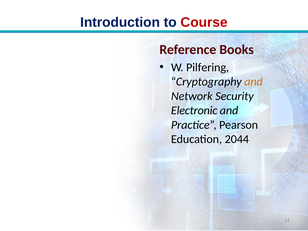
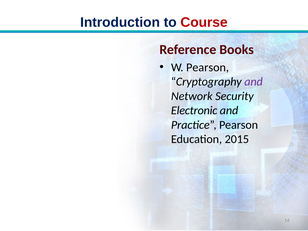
W Pilfering: Pilfering -> Pearson (208, 67)
and colour: orange -> purple (254, 82)
2044: 2044 -> 2015 (237, 139)
